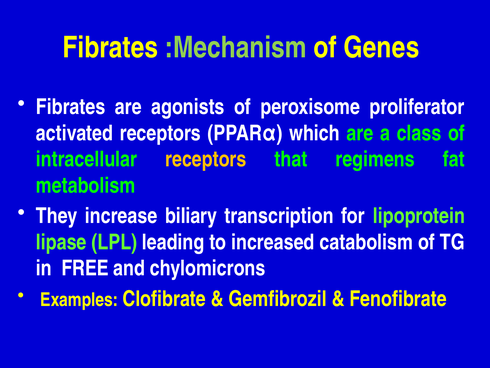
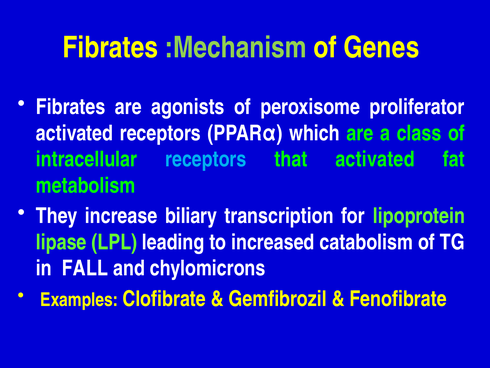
receptors colour: yellow -> light blue (206, 159)
that regimens: regimens -> activated (375, 159)
FREE: FREE -> FALL (85, 268)
